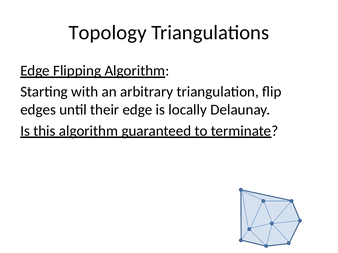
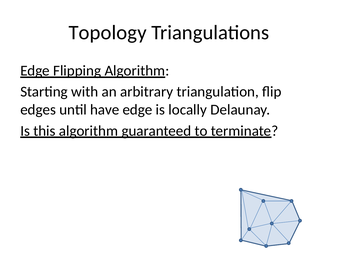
their: their -> have (105, 110)
